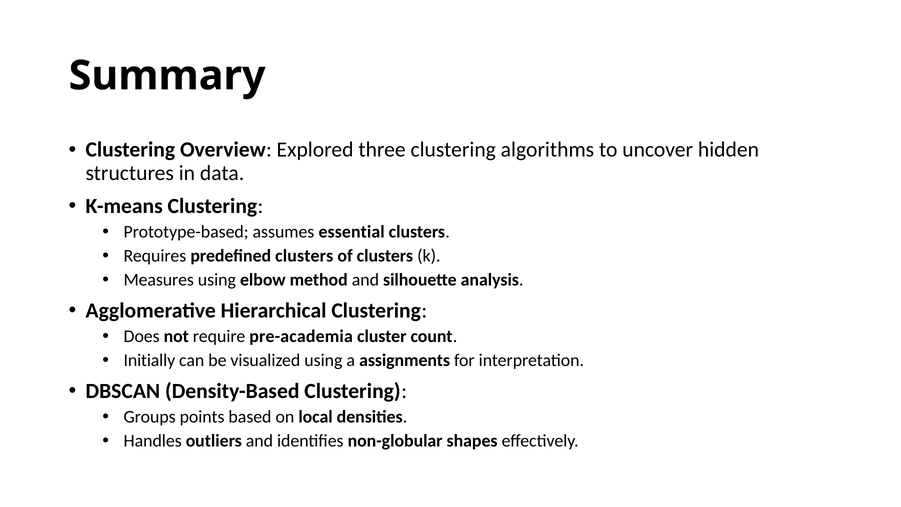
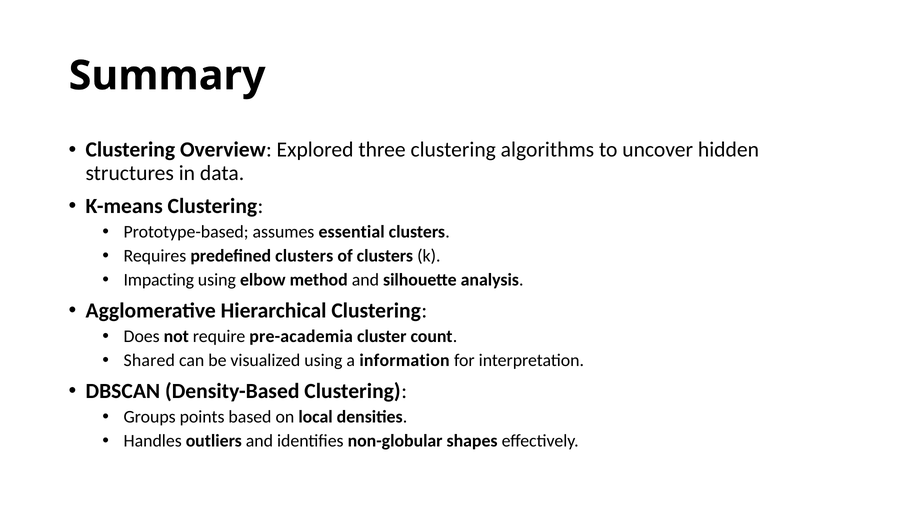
Measures: Measures -> Impacting (159, 280)
Initially: Initially -> Shared (149, 360)
assignments: assignments -> information (405, 360)
